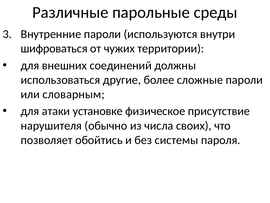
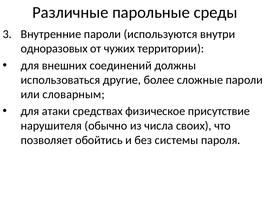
шифроваться: шифроваться -> одноразовых (54, 48)
установке: установке -> средствах (98, 111)
